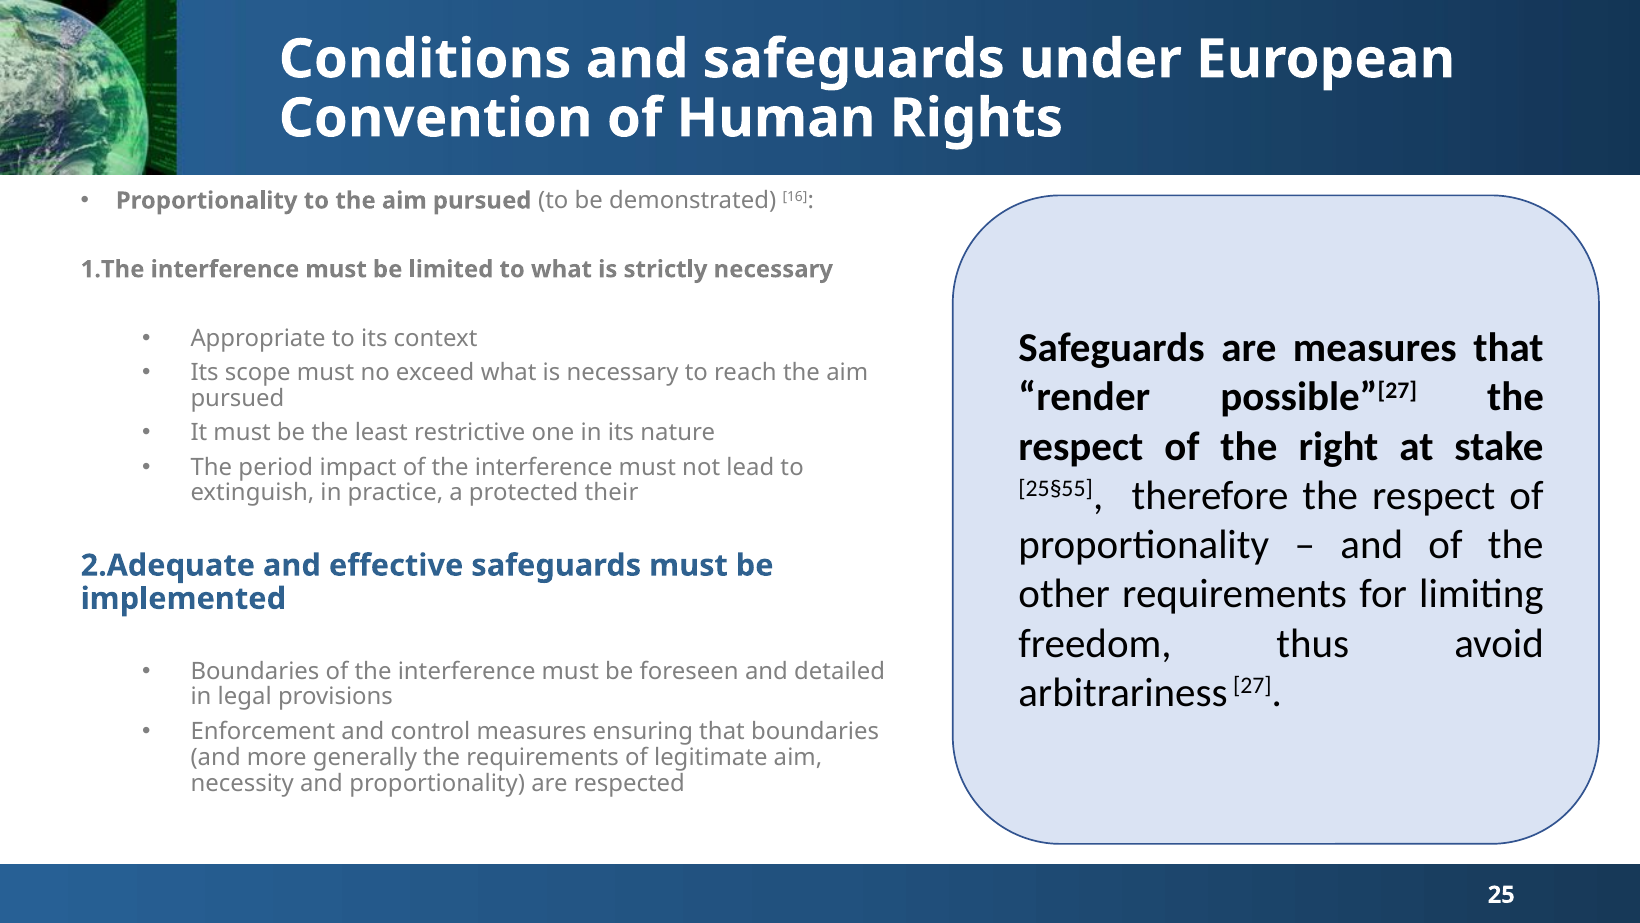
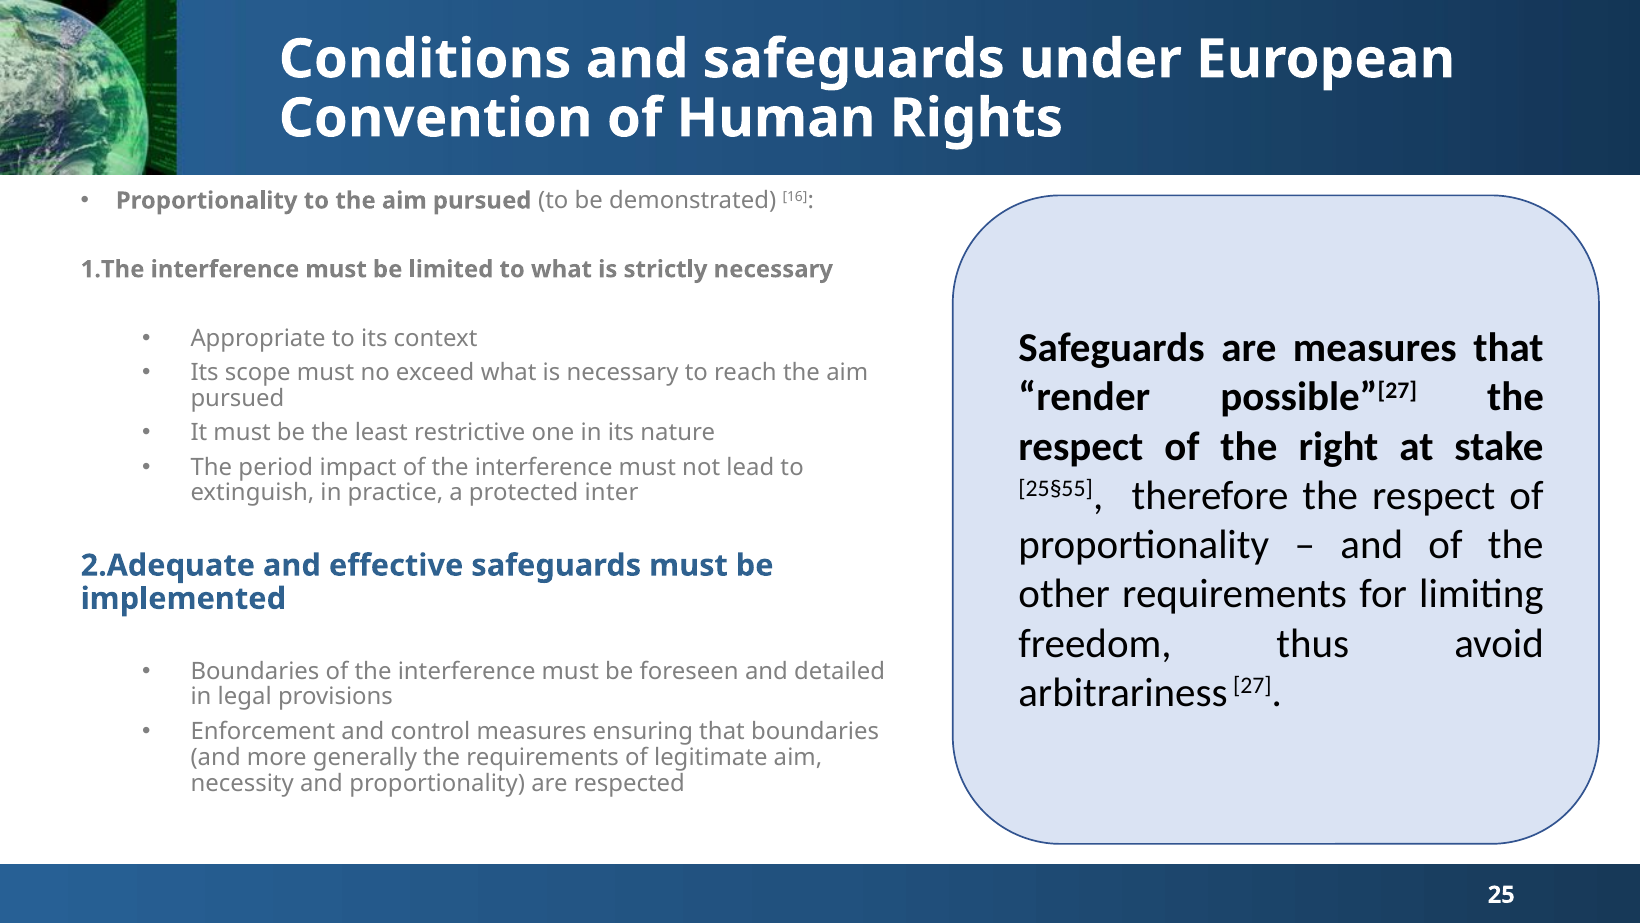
their: their -> inter (612, 493)
